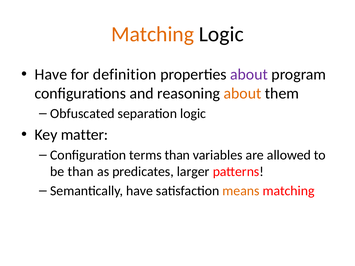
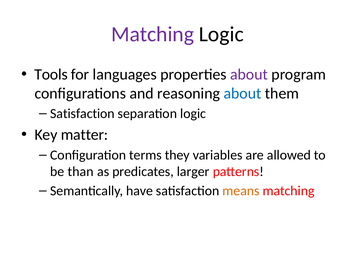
Matching colour: orange -> purple (153, 34)
Have: Have -> Tools (51, 74)
definition: definition -> languages (125, 74)
about colour: orange -> blue (242, 93)
Obfuscated: Obfuscated -> Satisfaction (82, 114)
terms than: than -> they (177, 155)
